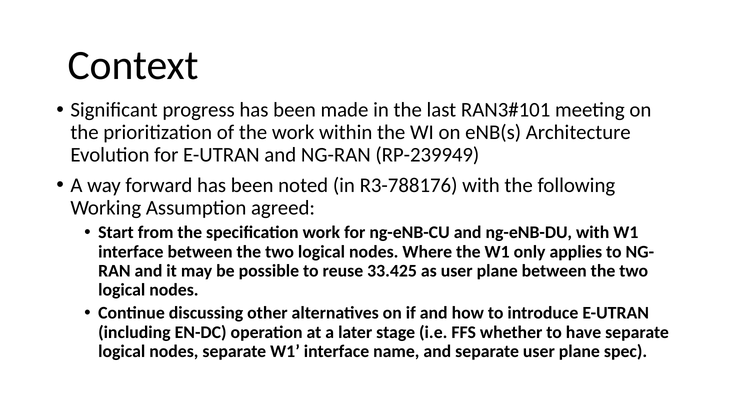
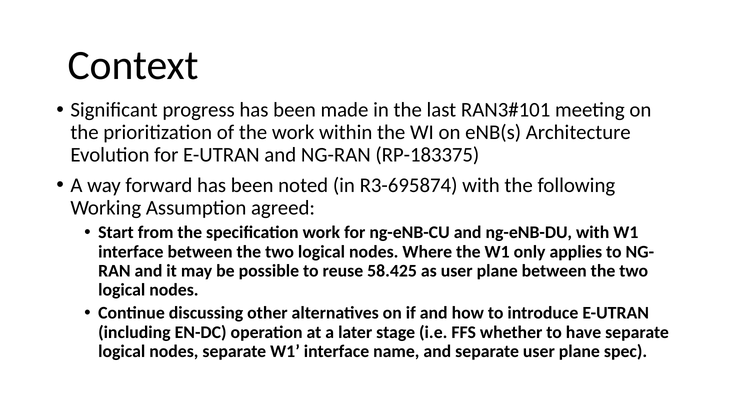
RP-239949: RP-239949 -> RP-183375 (427, 155)
R3-788176: R3-788176 -> R3-695874 (409, 185)
33.425: 33.425 -> 58.425 (392, 271)
